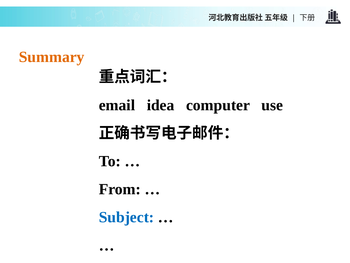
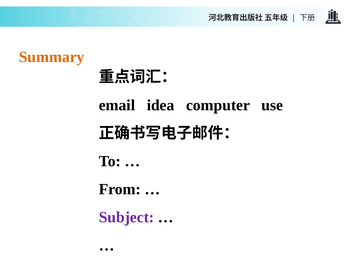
Subject colour: blue -> purple (126, 217)
